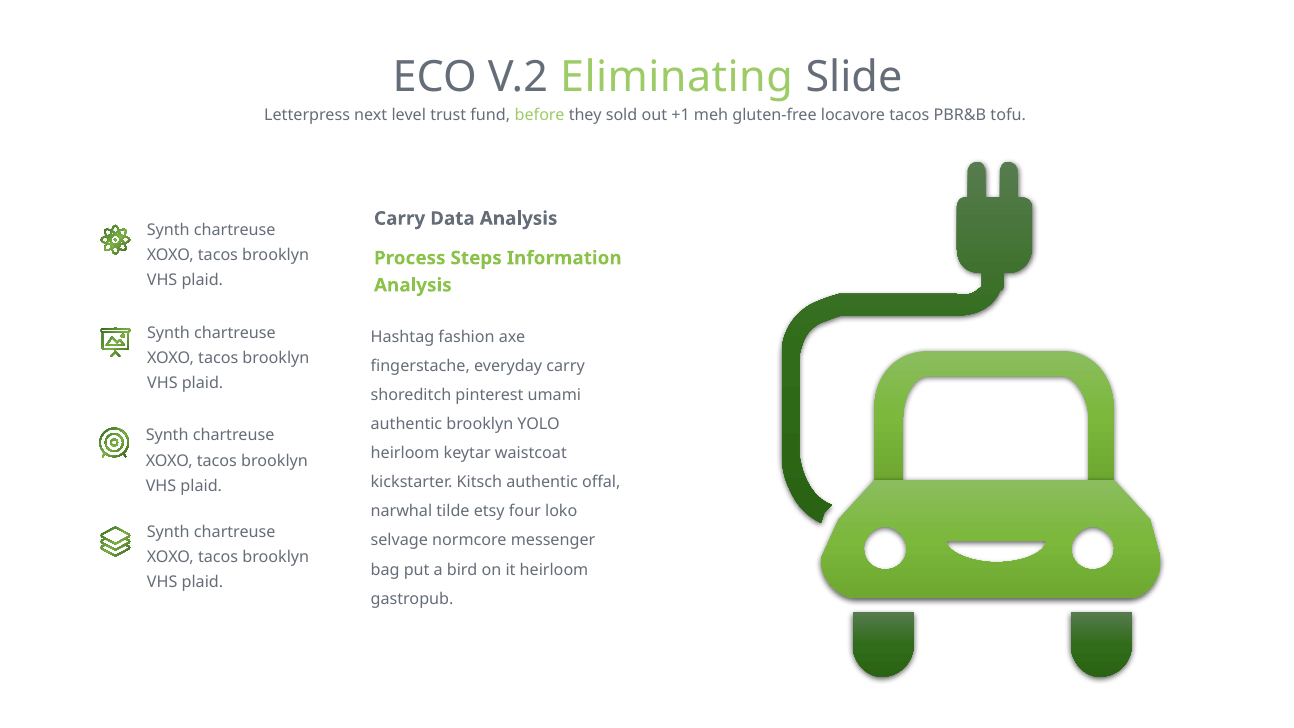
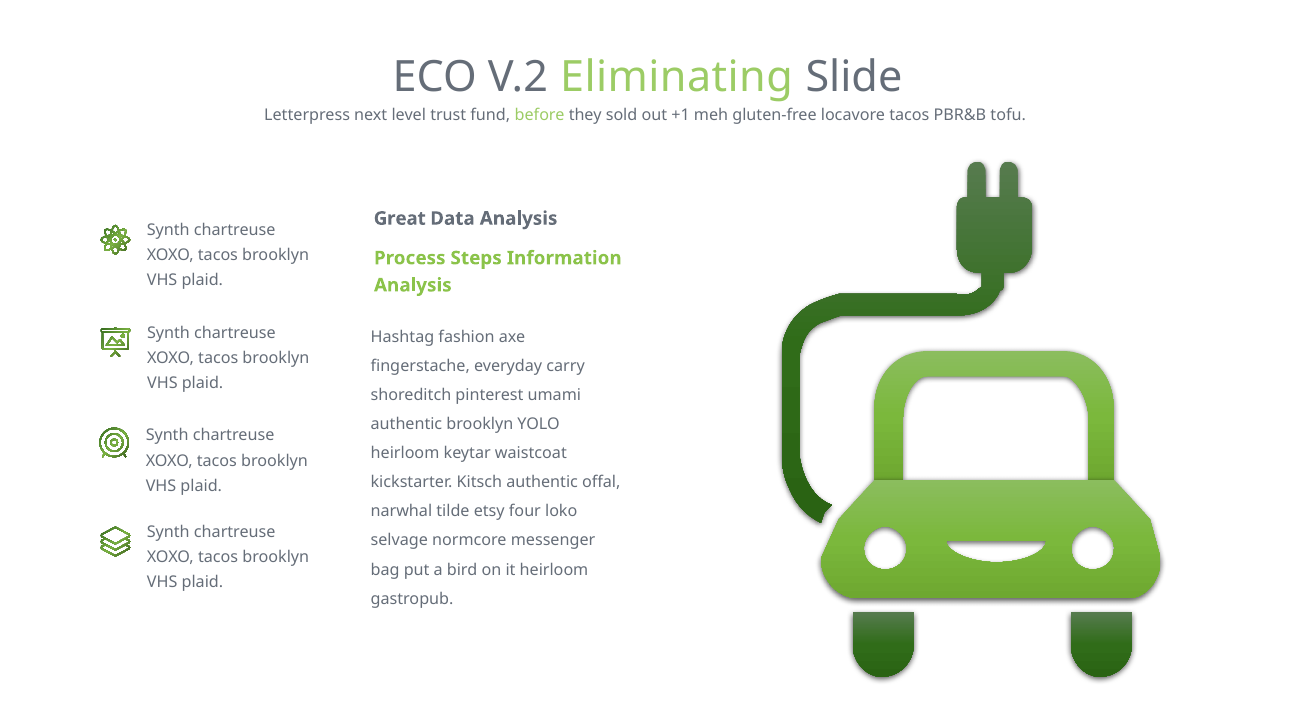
Carry: Carry -> Great (400, 218)
